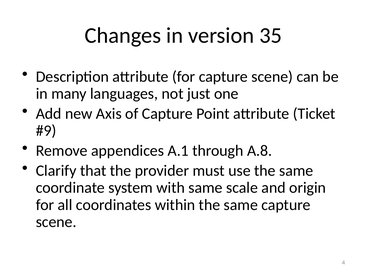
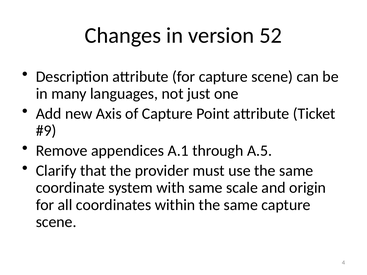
35: 35 -> 52 (271, 36)
A.8: A.8 -> A.5 (260, 151)
